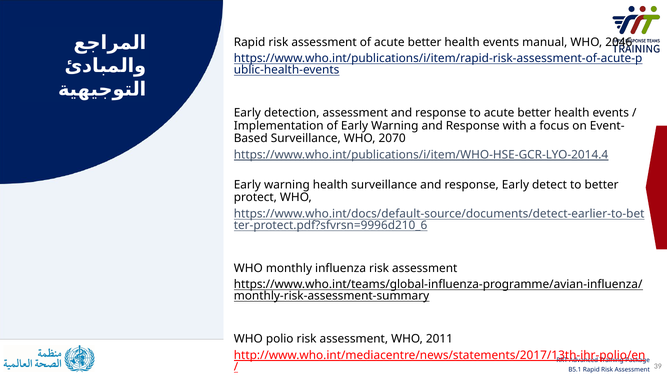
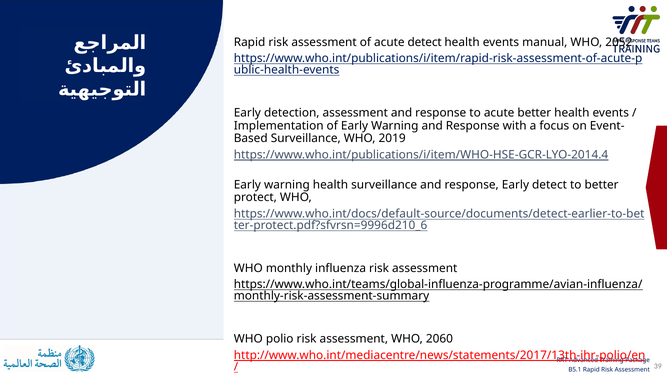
of acute better: better -> detect (425, 42)
2046: 2046 -> 2052 (619, 42)
2070: 2070 -> 2019 (392, 138)
2011: 2011 -> 2060 (439, 339)
